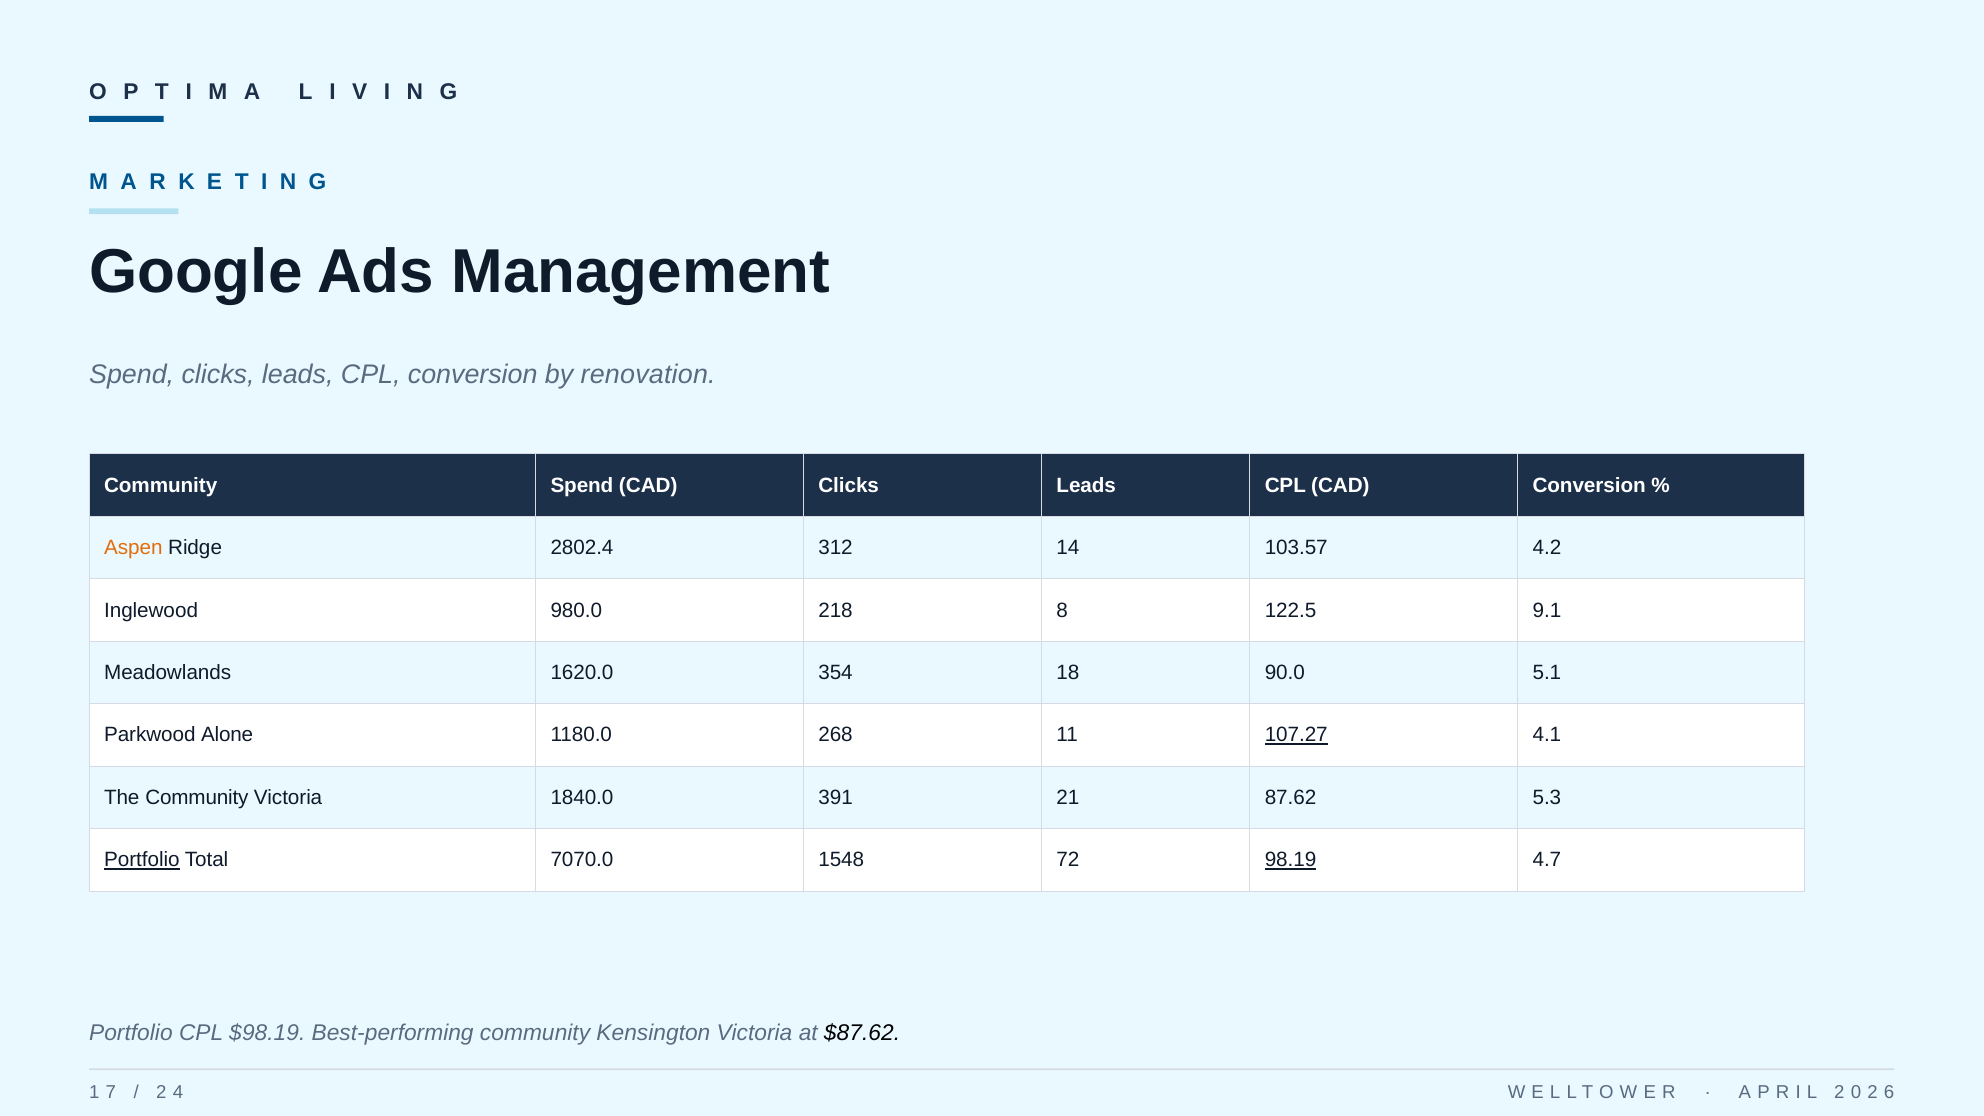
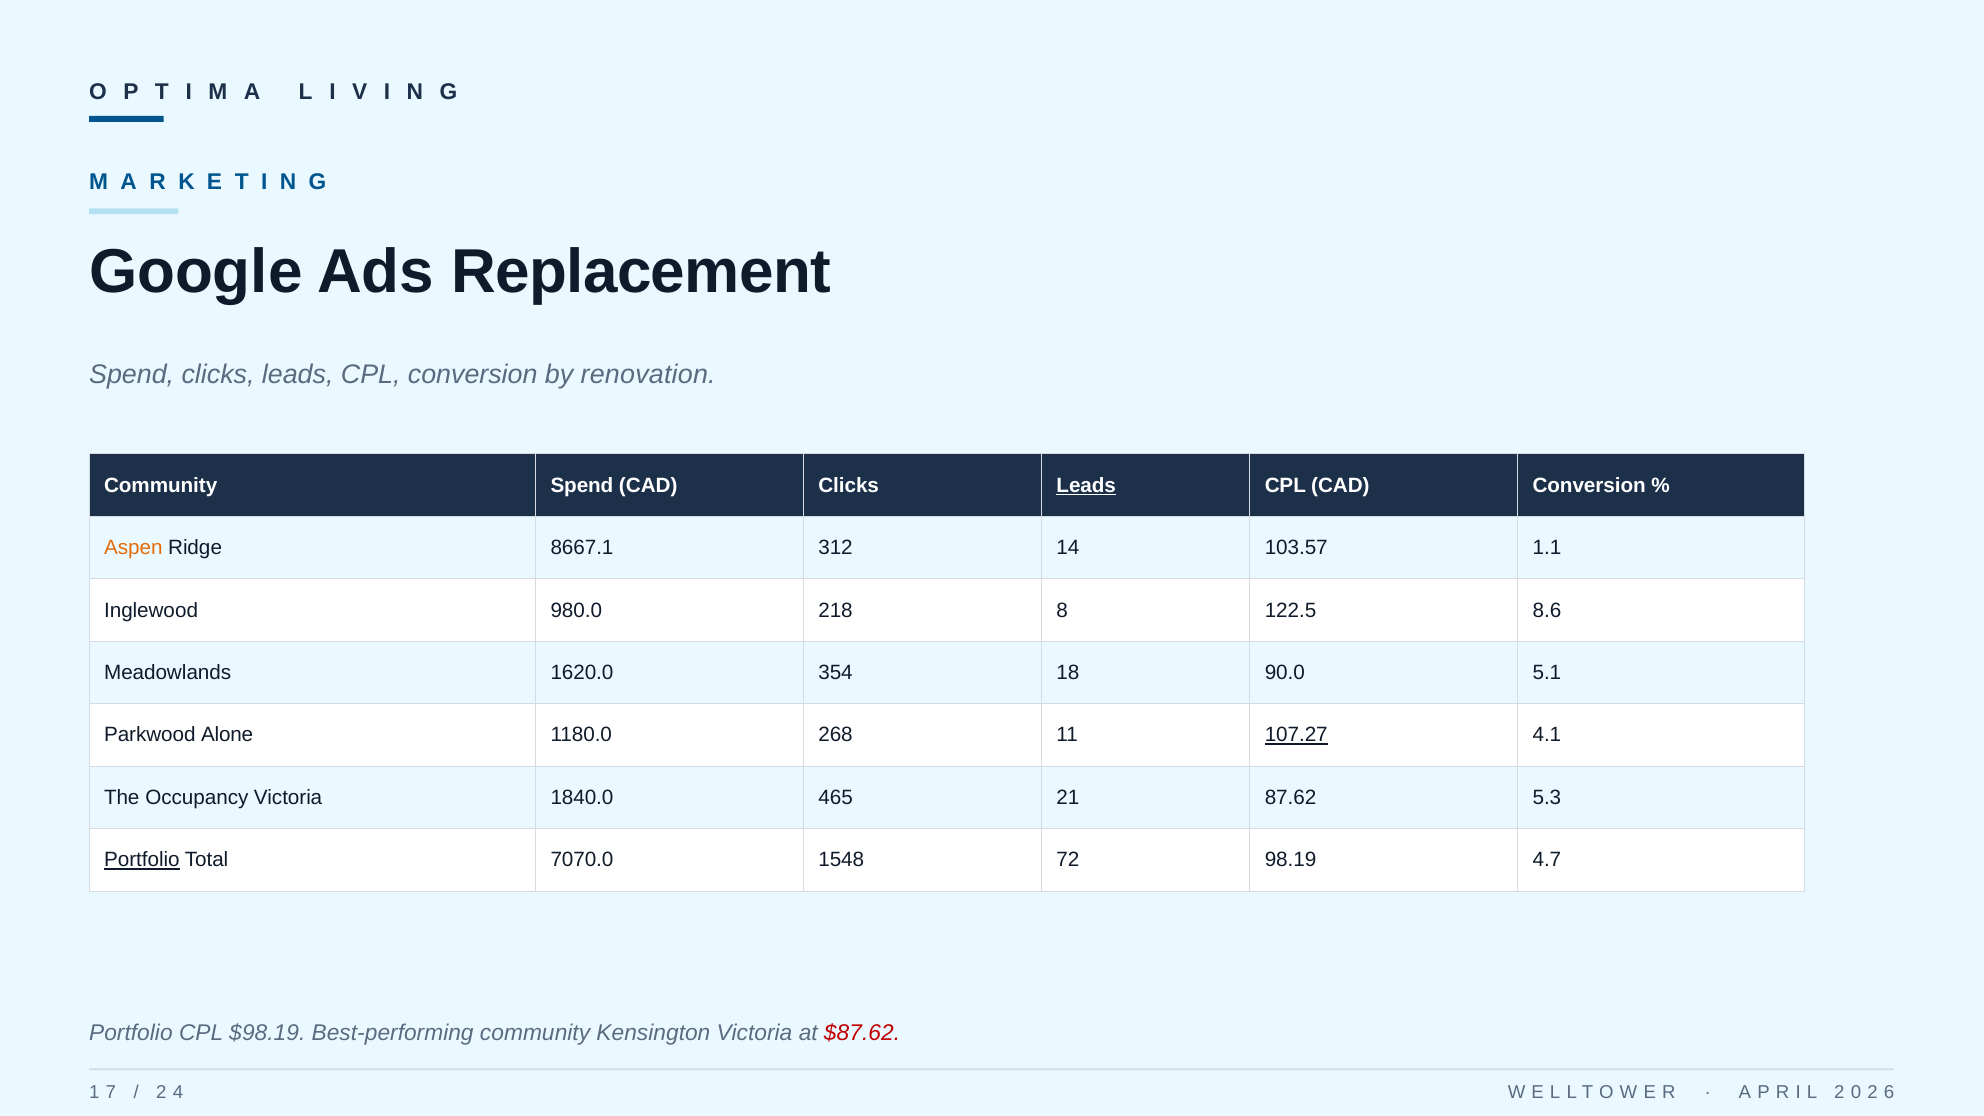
Management: Management -> Replacement (641, 272)
Leads underline: none -> present (1086, 485)
2802.4: 2802.4 -> 8667.1 (582, 548)
4.2: 4.2 -> 1.1 (1547, 548)
9.1: 9.1 -> 8.6 (1547, 610)
The Community: Community -> Occupancy (197, 798)
391: 391 -> 465 (836, 798)
98.19 underline: present -> none (1291, 860)
$87.62 colour: black -> red (862, 1033)
